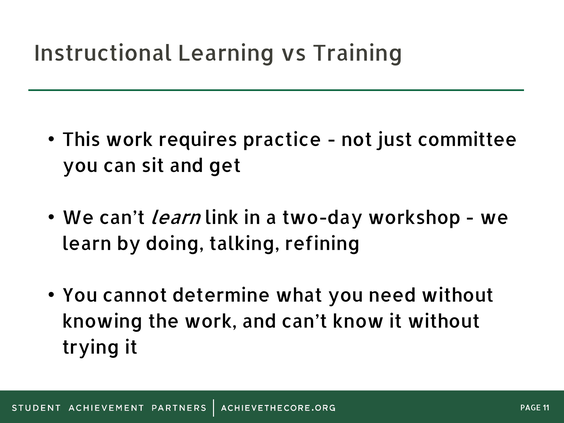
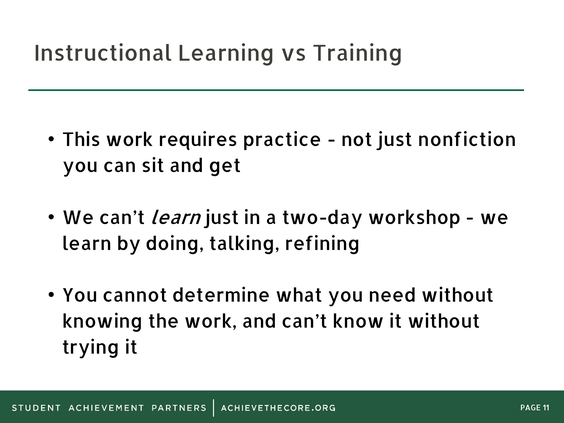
committee: committee -> nonfiction (467, 140)
learn link: link -> just (222, 218)
